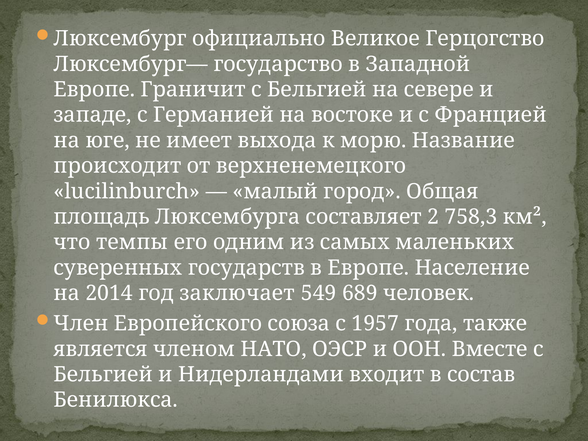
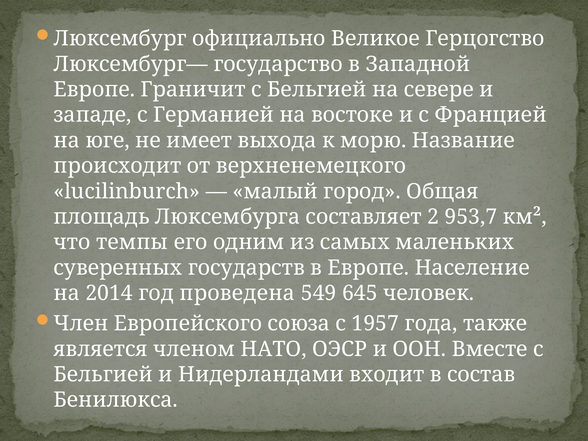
758,3: 758,3 -> 953,7 (471, 217)
заключает: заключает -> проведена (237, 293)
689: 689 -> 645 (360, 293)
